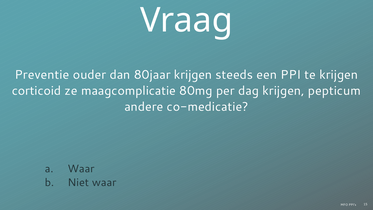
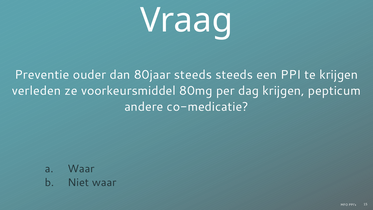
80jaar krijgen: krijgen -> steeds (193, 75)
corticoid: corticoid -> verleden (36, 91)
maagcomplicatie: maagcomplicatie -> voorkeursmiddel (128, 91)
